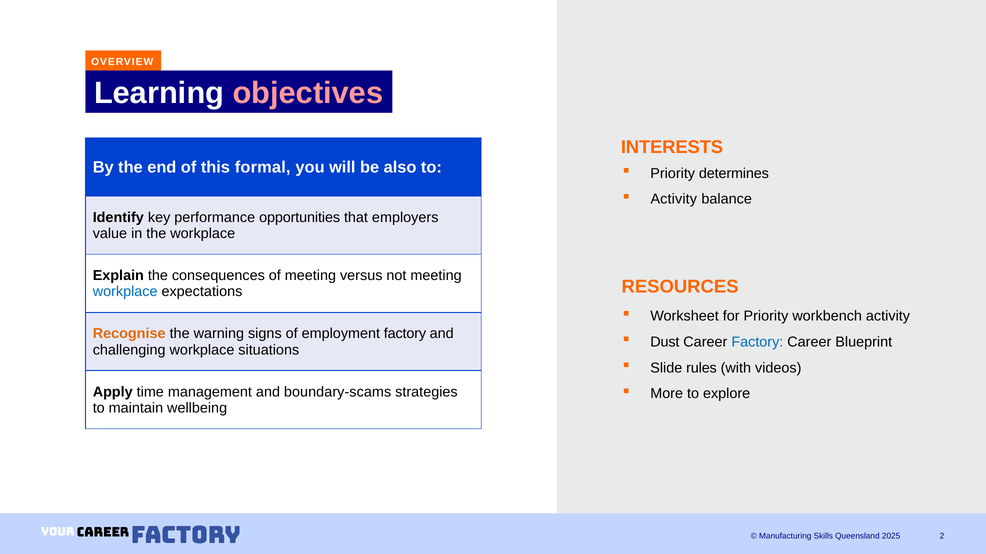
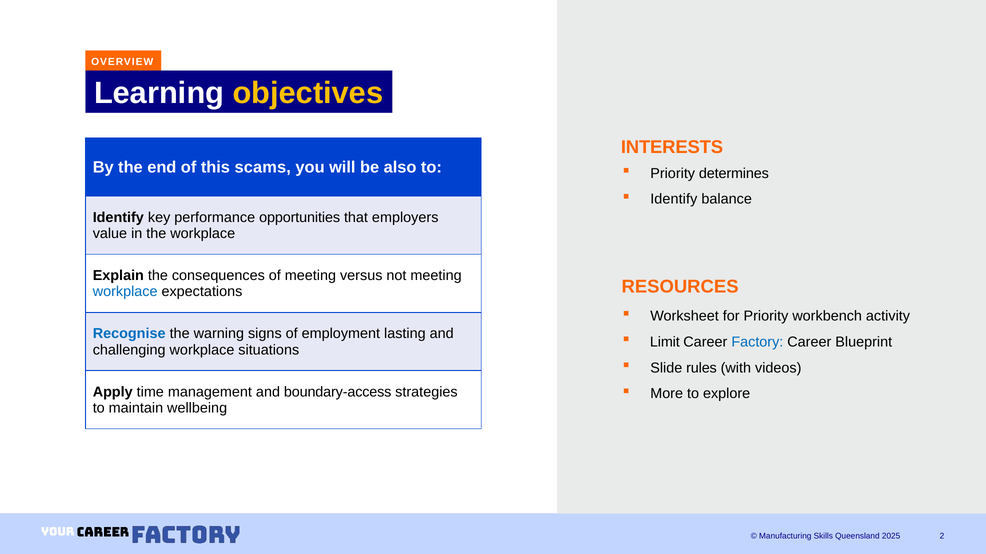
objectives colour: pink -> yellow (308, 93)
formal: formal -> scams (263, 167)
Activity: Activity -> Identify (674, 199)
Recognise colour: orange -> blue (129, 334)
employment factory: factory -> lasting (405, 334)
Dust: Dust -> Limit (665, 342)
boundary-scams: boundary-scams -> boundary-access (338, 392)
